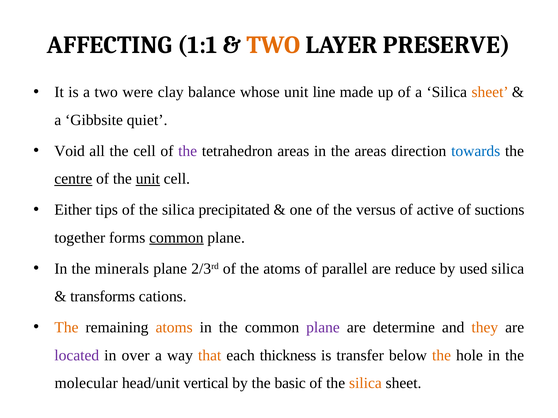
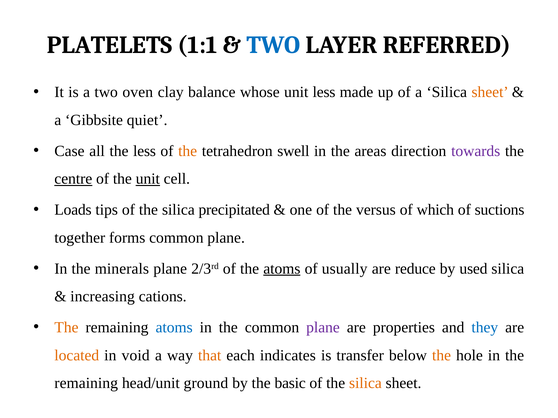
AFFECTING: AFFECTING -> PLATELETS (110, 45)
TWO colour: orange -> blue (273, 45)
PRESERVE: PRESERVE -> REFERRED (447, 45)
were: were -> oven (138, 92)
unit line: line -> less (324, 92)
Void: Void -> Case (69, 151)
the cell: cell -> less (145, 151)
the colour: purple -> orange (188, 151)
tetrahedron areas: areas -> swell (293, 151)
towards colour: blue -> purple (476, 151)
Either: Either -> Loads (73, 210)
active: active -> which (435, 210)
common underline: present -> none (176, 238)
atoms underline: none -> present (282, 269)
parallel: parallel -> usually (345, 269)
transforms: transforms -> increasing (103, 297)
atoms colour: orange -> blue (174, 328)
determine: determine -> properties (404, 328)
they colour: orange -> blue (485, 328)
located colour: purple -> orange (77, 356)
over: over -> void (136, 356)
thickness: thickness -> indicates (288, 356)
molecular: molecular -> remaining (86, 384)
vertical: vertical -> ground (206, 384)
